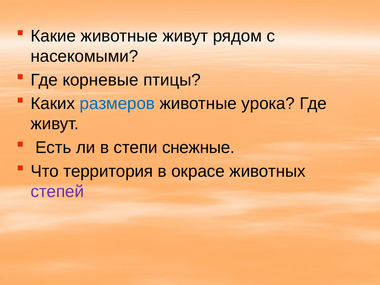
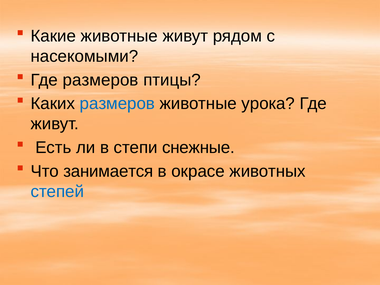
Где корневые: корневые -> размеров (101, 80)
территория: территория -> занимается (108, 171)
степей colour: purple -> blue (57, 191)
